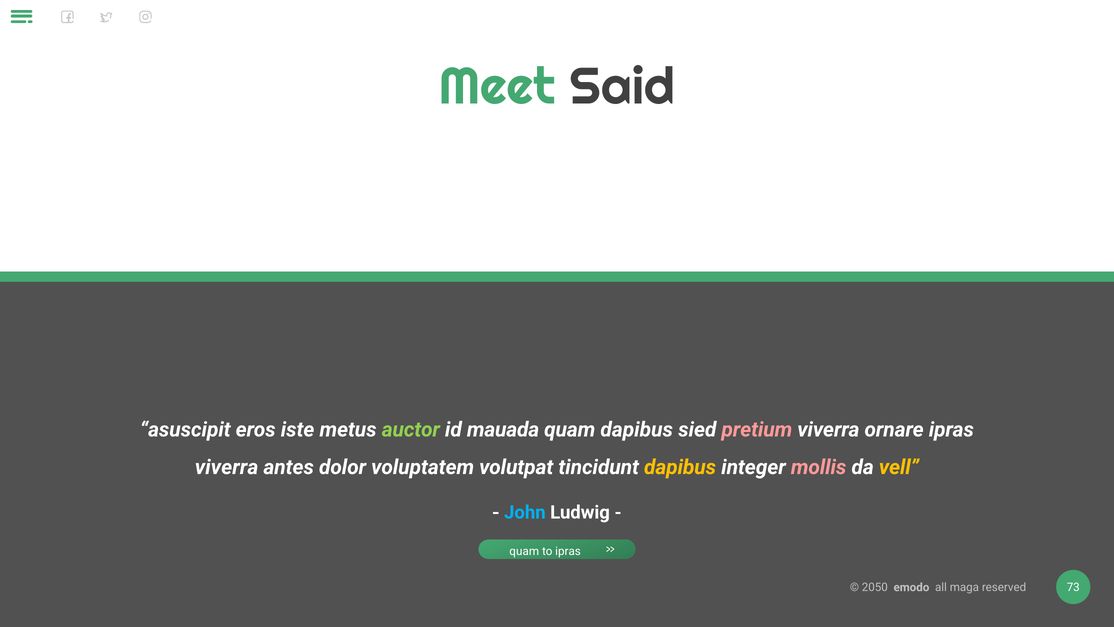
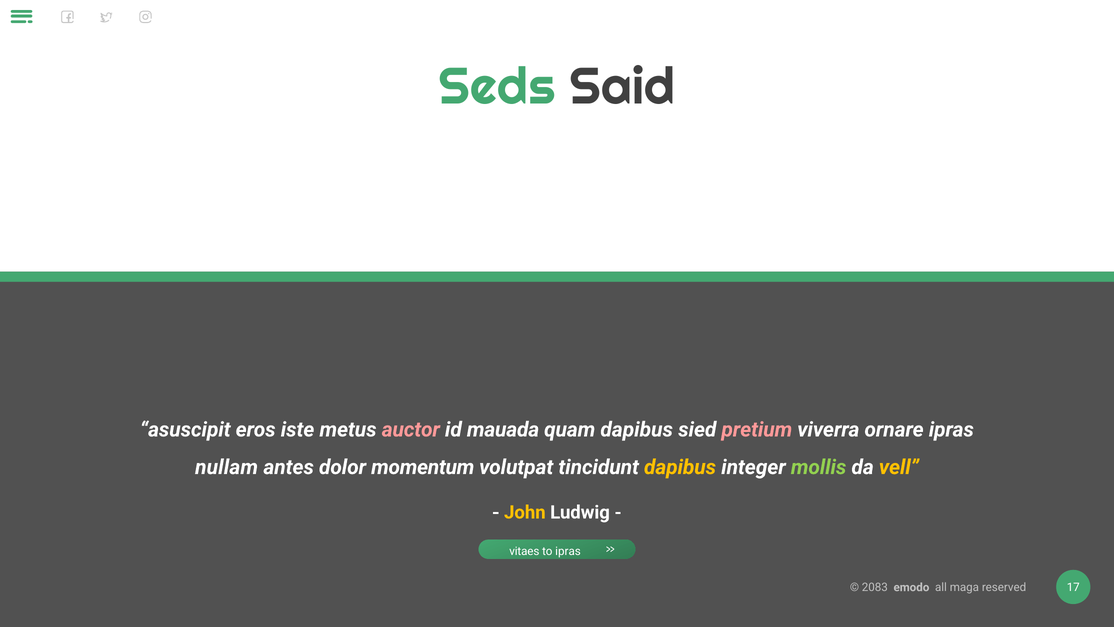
Meet: Meet -> Seds (497, 87)
auctor colour: light green -> pink (411, 429)
viverra: viverra -> nullam (227, 467)
voluptatem: voluptatem -> momentum (423, 467)
mollis colour: pink -> light green (819, 467)
John colour: light blue -> yellow (525, 512)
quam: quam -> vitaes (524, 551)
2050: 2050 -> 2083 (875, 587)
73: 73 -> 17 (1073, 587)
